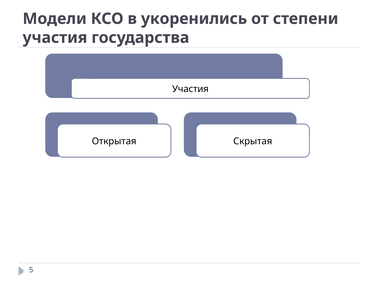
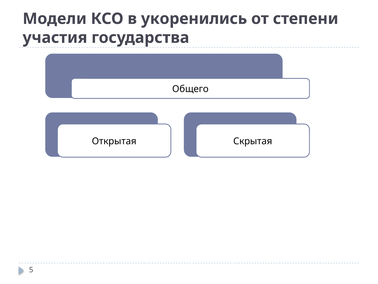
Участия: Участия -> Общего (190, 89)
